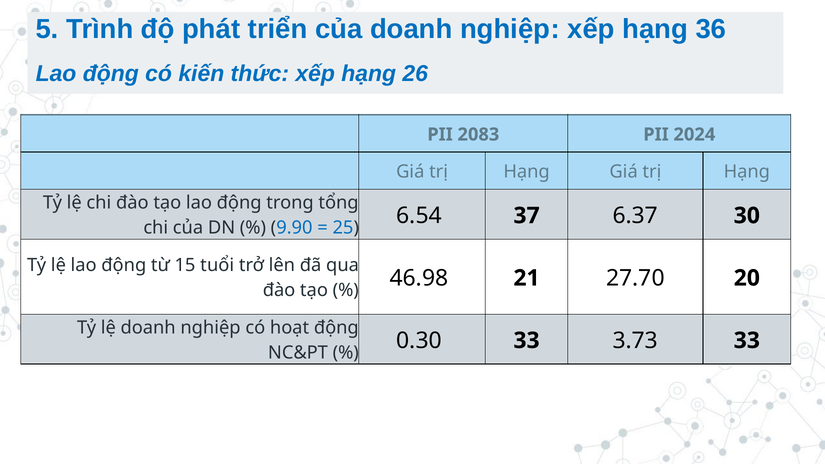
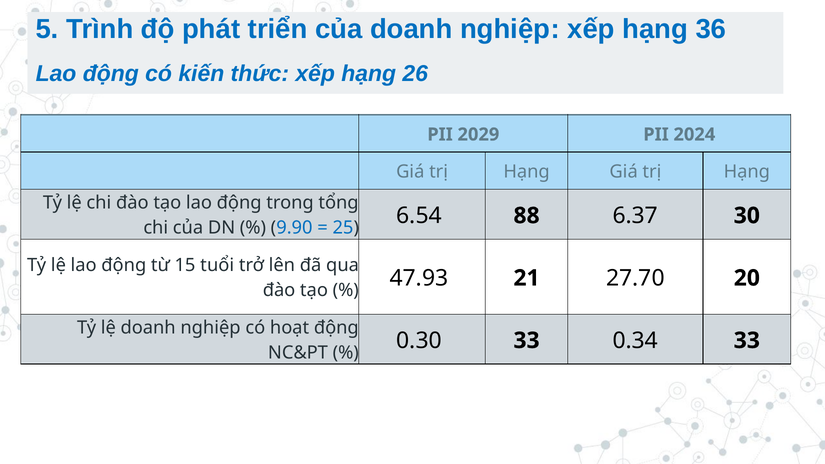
2083: 2083 -> 2029 (478, 135)
37: 37 -> 88 (527, 216)
46.98: 46.98 -> 47.93 (419, 278)
3.73: 3.73 -> 0.34 (635, 341)
